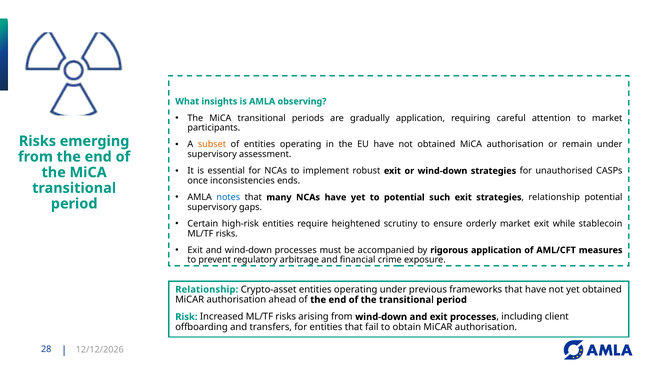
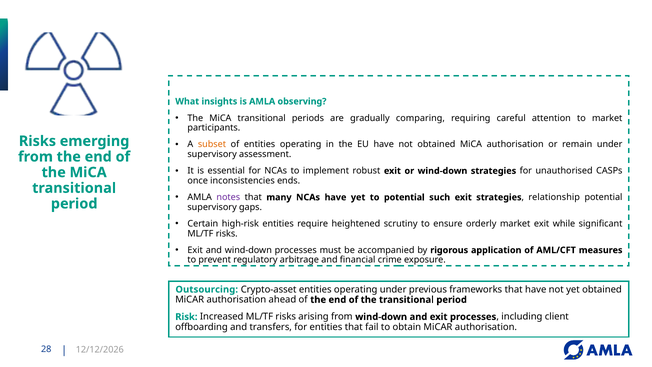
gradually application: application -> comparing (420, 118)
notes colour: blue -> purple (228, 197)
stablecoin: stablecoin -> significant (601, 224)
Relationship: Relationship -> Outsourcing (207, 289)
